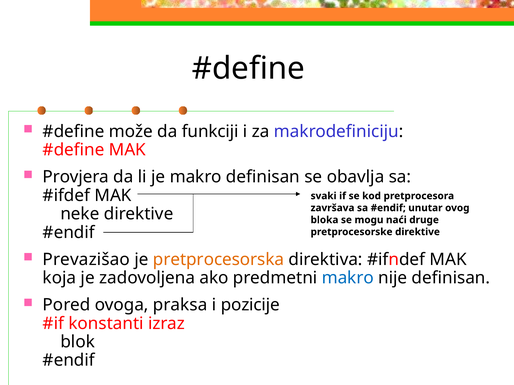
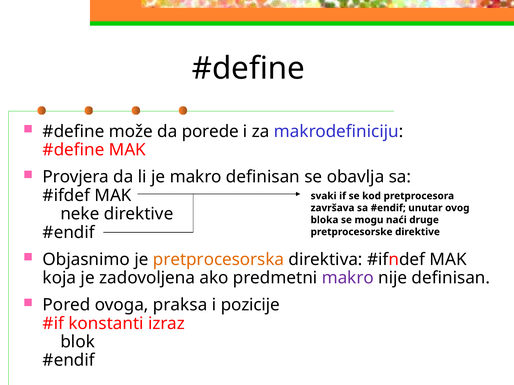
funkciji: funkciji -> porede (210, 132)
Prevazišao: Prevazišao -> Objasnimo (86, 260)
makro colour: blue -> purple (348, 278)
